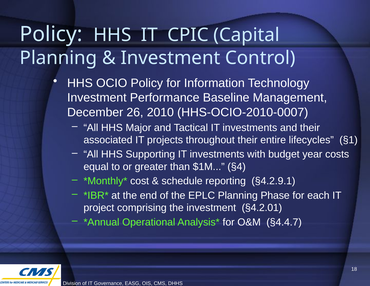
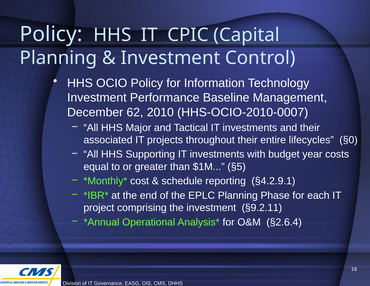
26: 26 -> 62 (135, 112)
§1: §1 -> §0 (349, 140)
§4: §4 -> §5 (237, 167)
§4.2.01: §4.2.01 -> §9.2.11 (262, 208)
§4.4.7: §4.4.7 -> §2.6.4 (284, 222)
